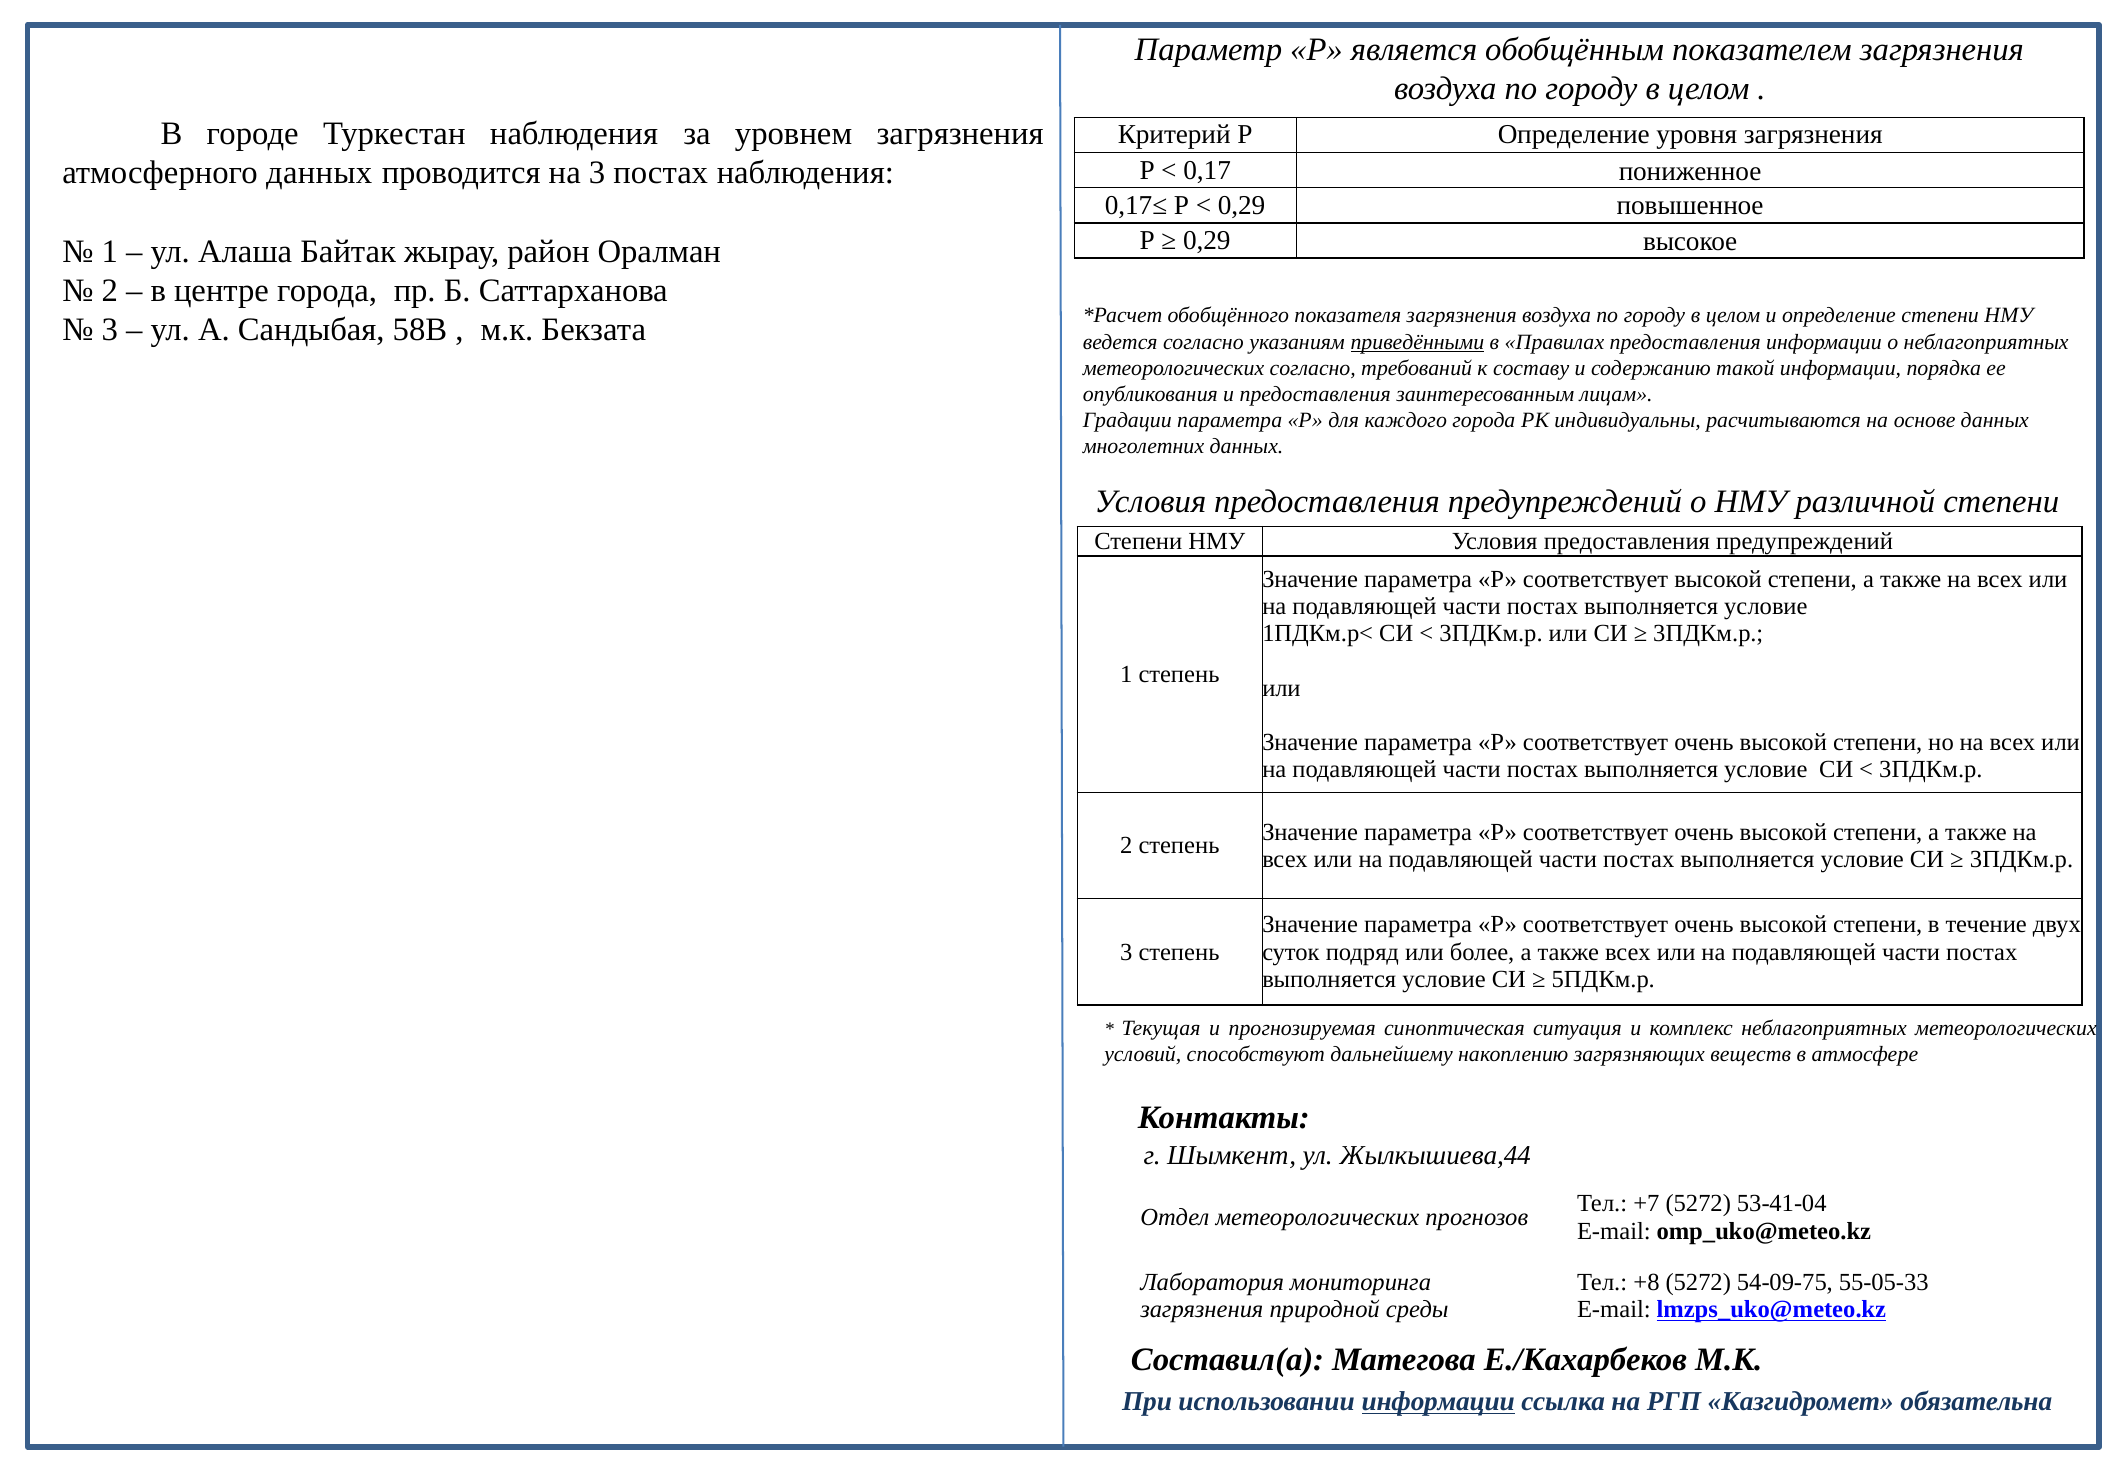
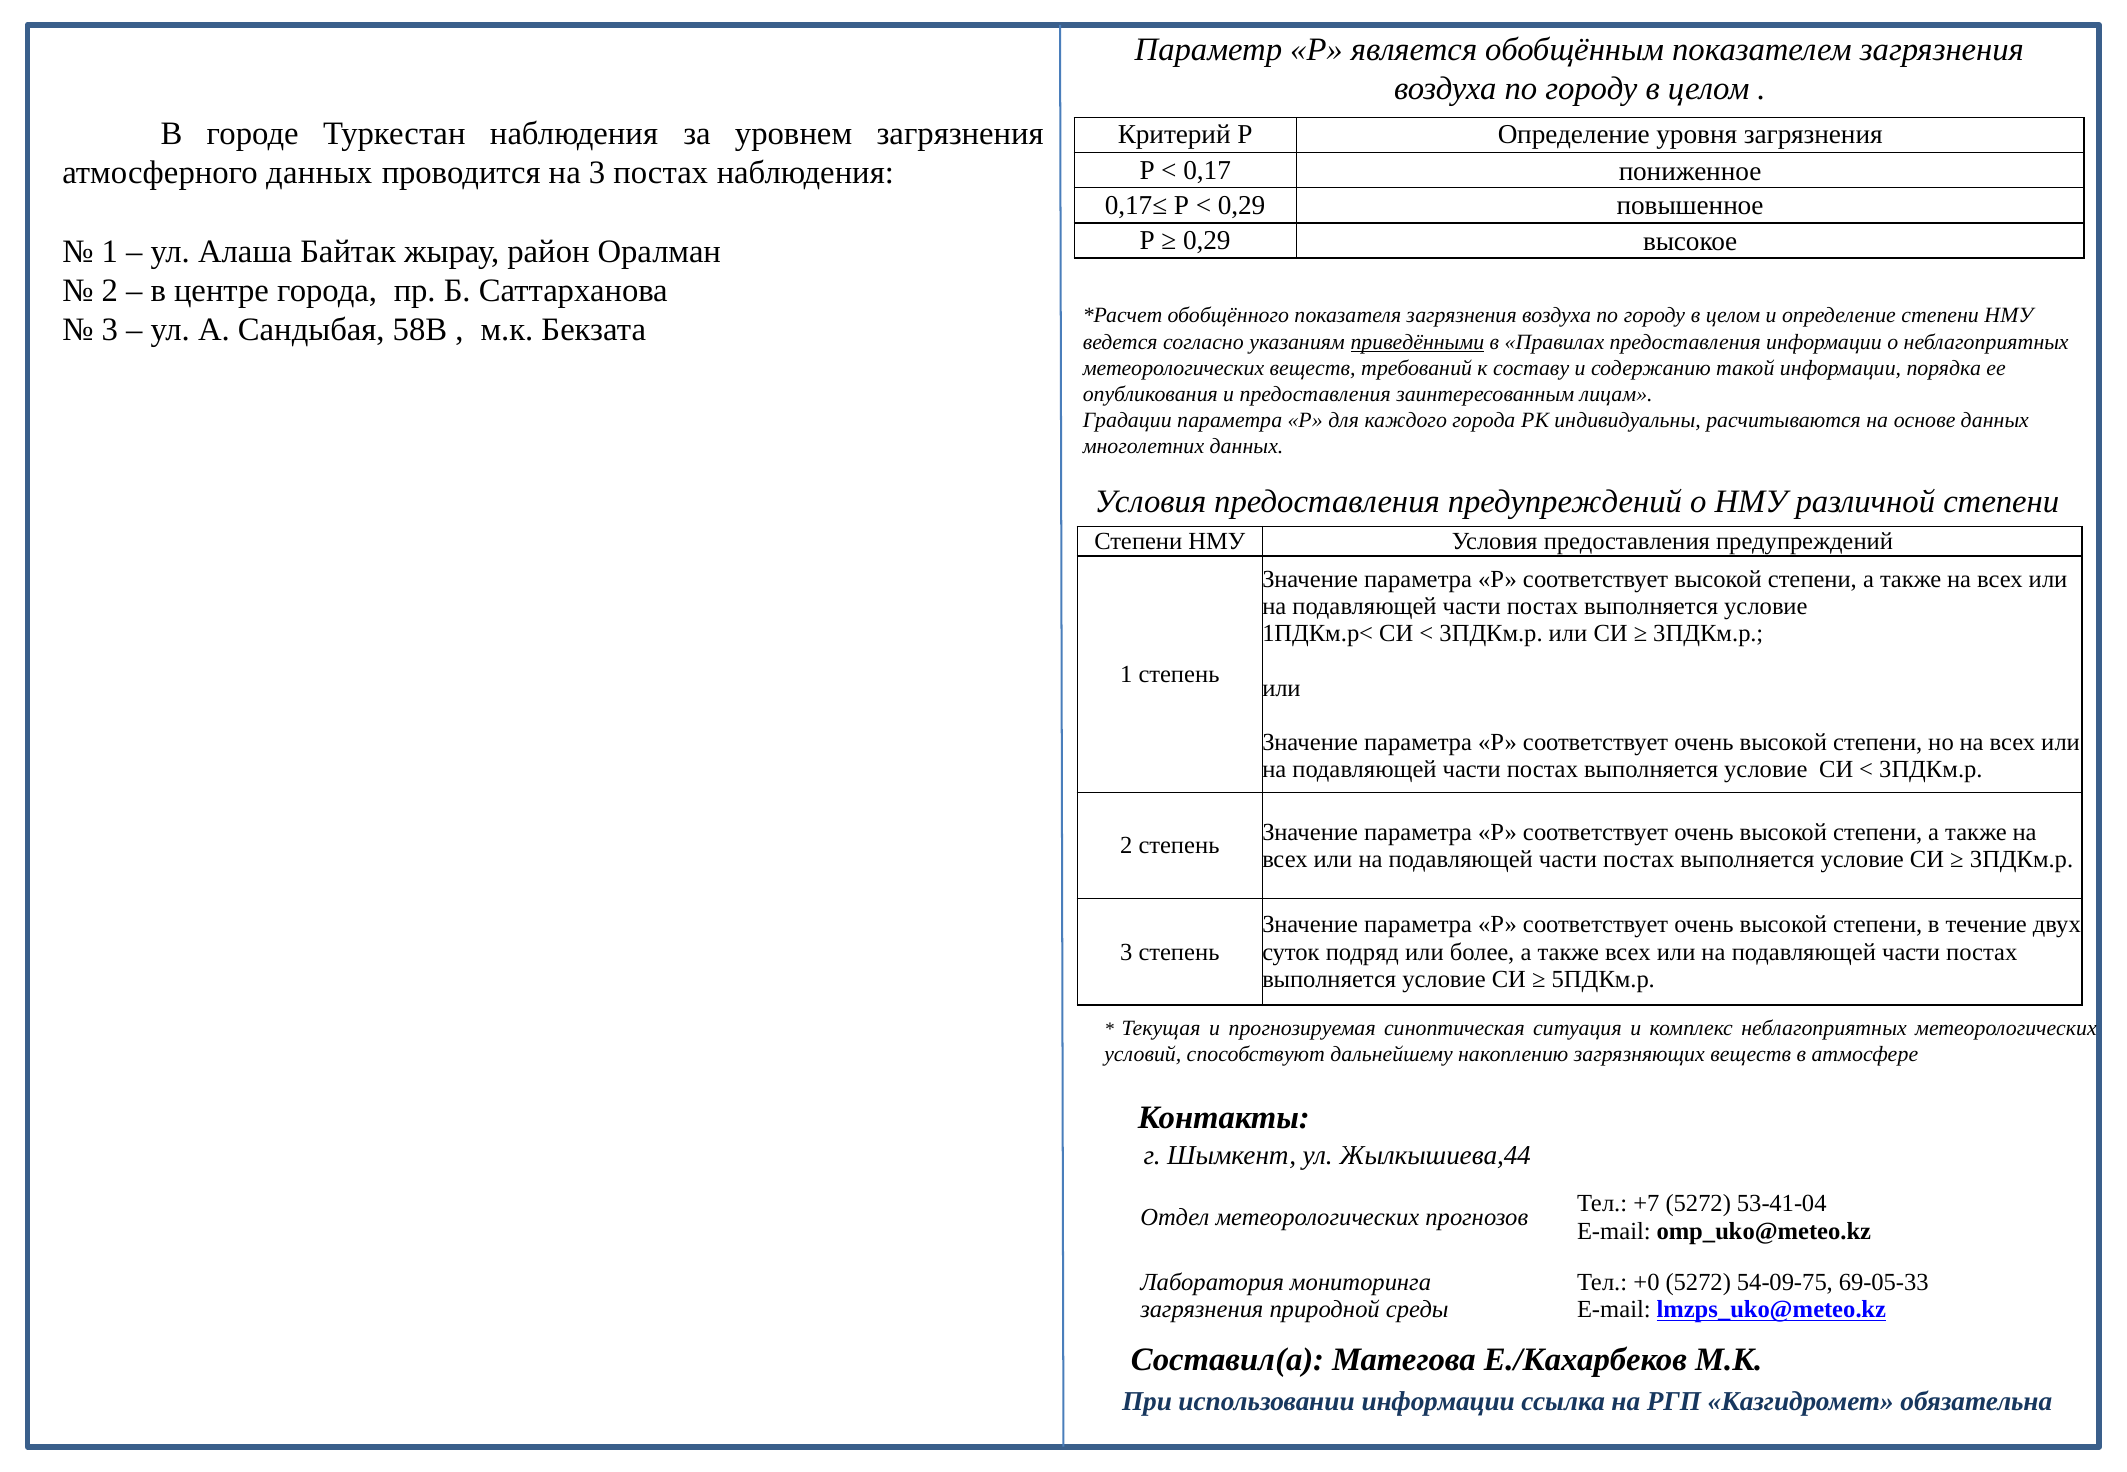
метеорологических согласно: согласно -> веществ (1313, 368)
+8: +8 -> +0 (1646, 1283)
55-05-33: 55-05-33 -> 69-05-33 (1884, 1283)
информации underline: present -> none (1438, 1402)
